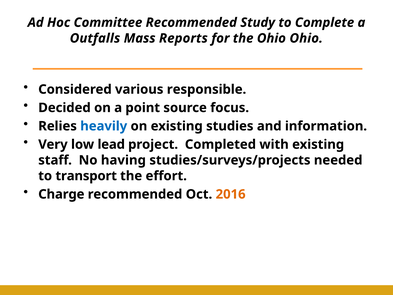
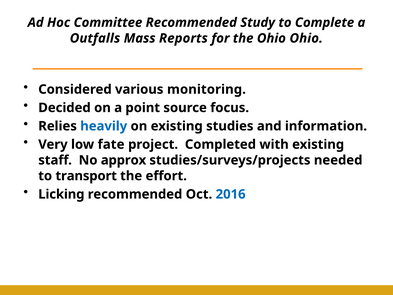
responsible: responsible -> monitoring (206, 89)
lead: lead -> fate (111, 144)
having: having -> approx (124, 160)
Charge: Charge -> Licking (61, 194)
2016 colour: orange -> blue (231, 194)
